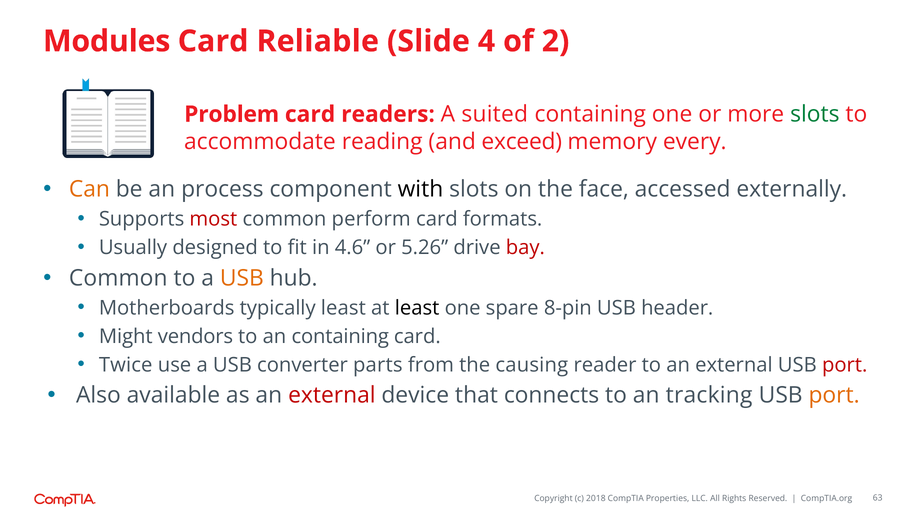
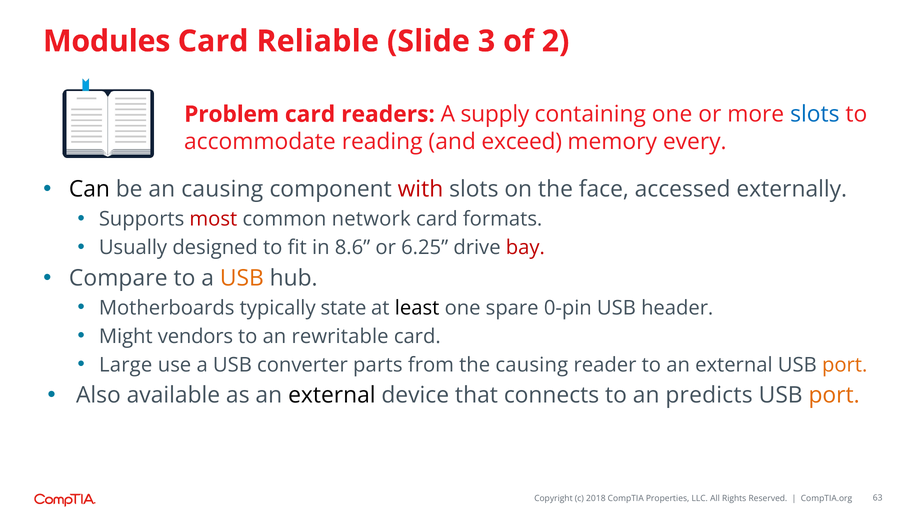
4: 4 -> 3 (486, 41)
suited: suited -> supply (495, 114)
slots colour: green -> blue (815, 114)
Can colour: orange -> black (89, 189)
an process: process -> causing (222, 189)
with colour: black -> red (420, 189)
perform: perform -> network (371, 219)
4.6: 4.6 -> 8.6 (353, 247)
5.26: 5.26 -> 6.25 (425, 247)
Common: Common -> Compare (118, 278)
typically least: least -> state (344, 308)
8-pin: 8-pin -> 0-pin (568, 308)
an containing: containing -> rewritable (340, 336)
Twice: Twice -> Large (126, 365)
port colour: red -> orange (845, 365)
external colour: red -> black (332, 395)
tracking: tracking -> predicts (709, 395)
